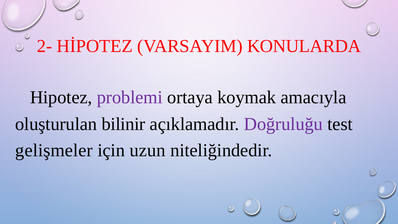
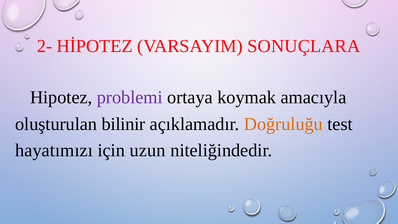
KONULARDA: KONULARDA -> SONUÇLARA (304, 46)
Doğruluğu colour: purple -> orange (283, 124)
gelişmeler: gelişmeler -> hayatımızı (54, 150)
